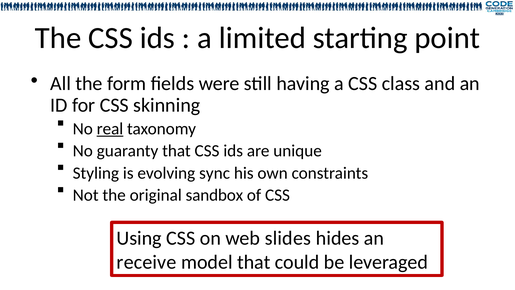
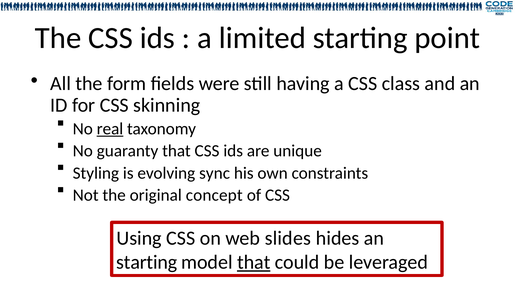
sandbox: sandbox -> concept (214, 195)
receive: receive -> starting (147, 262)
that underline: none -> present (254, 262)
